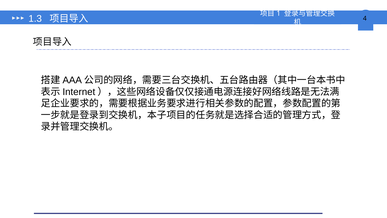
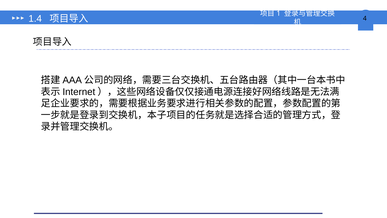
1.3: 1.3 -> 1.4 (35, 19)
